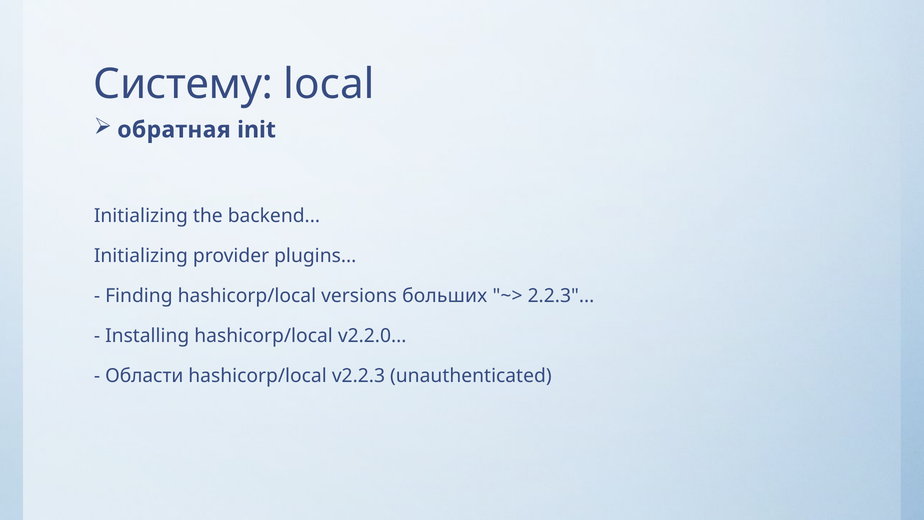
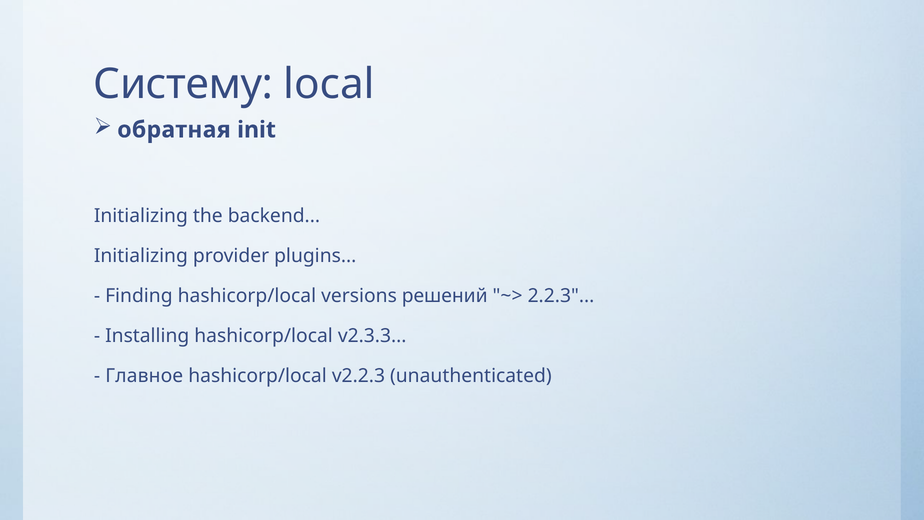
больших: больших -> решений (445, 296)
v2.2.0: v2.2.0 -> v2.3.3 (372, 336)
Области: Области -> Главное (144, 376)
